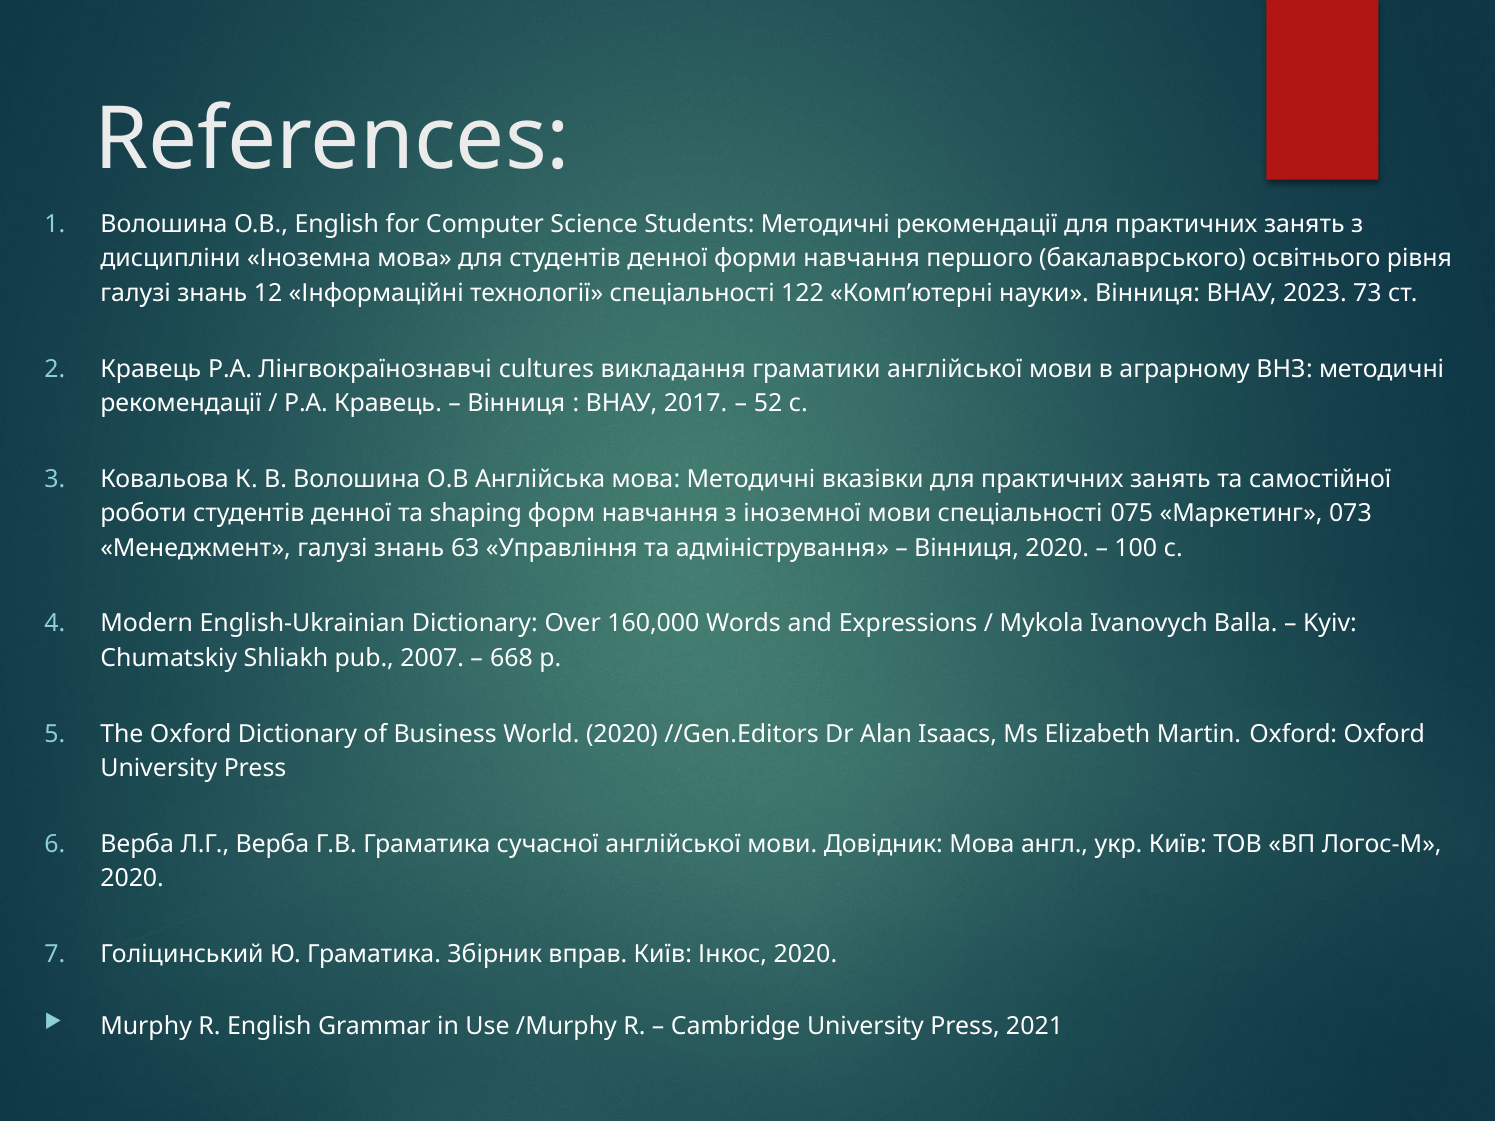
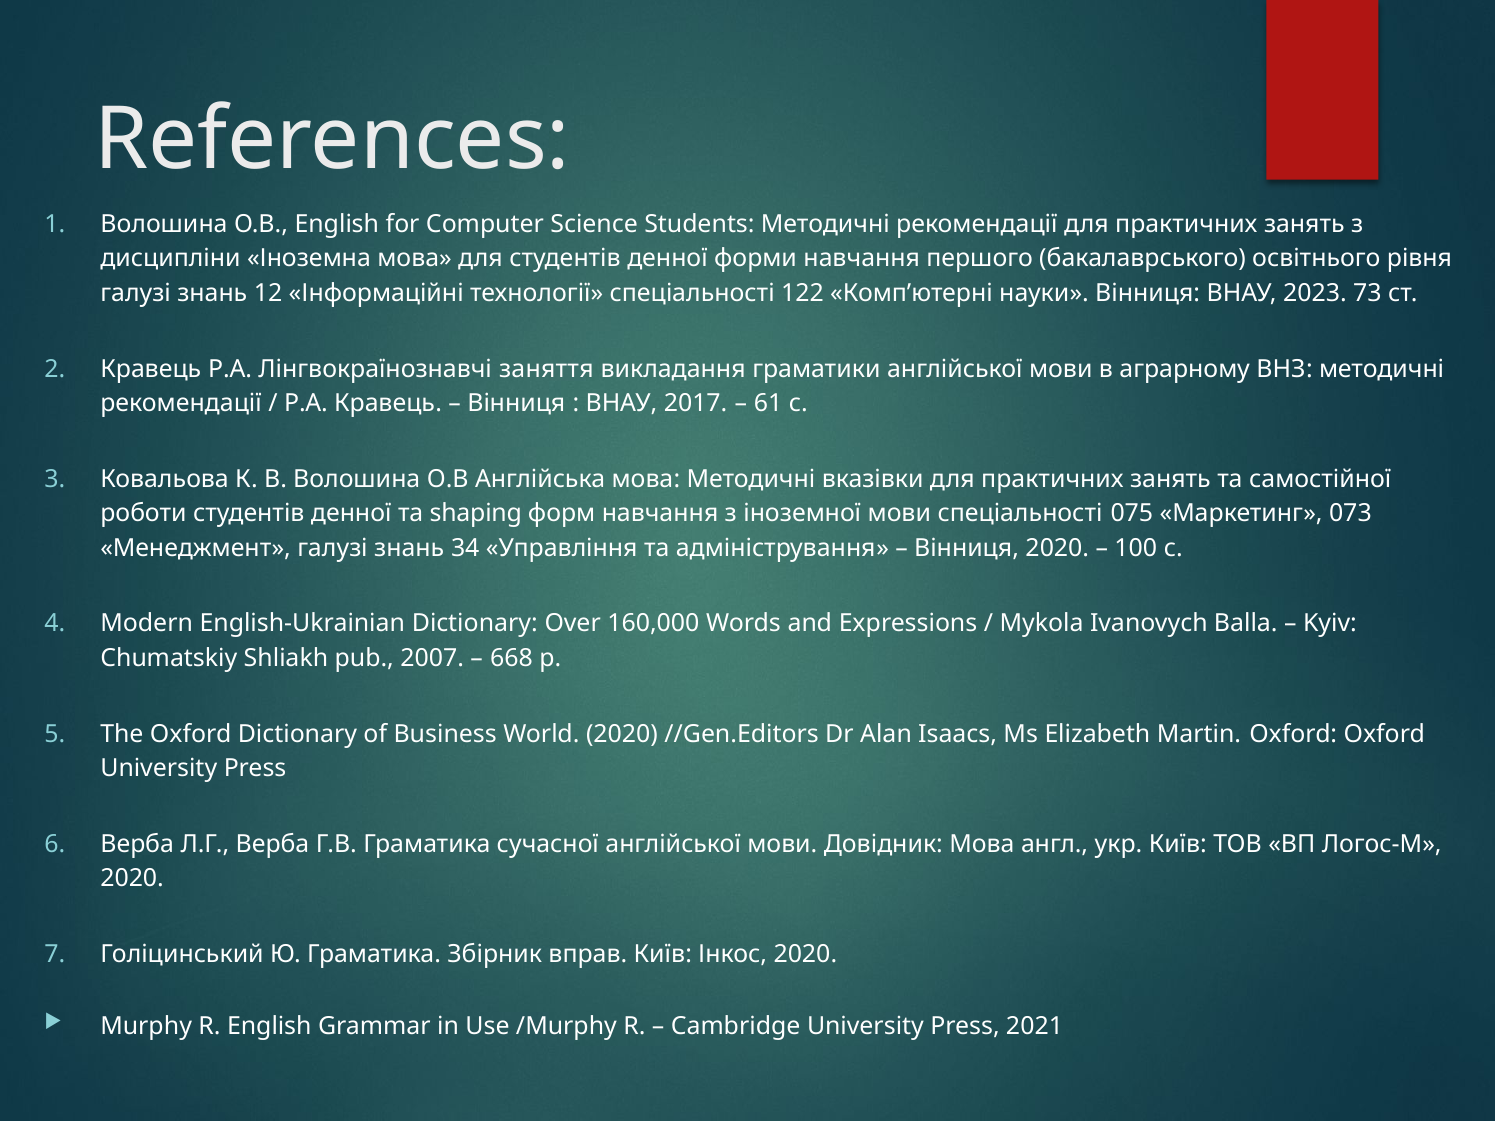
cultures: cultures -> заняття (546, 369)
52: 52 -> 61 (768, 403)
63: 63 -> 34 (465, 548)
